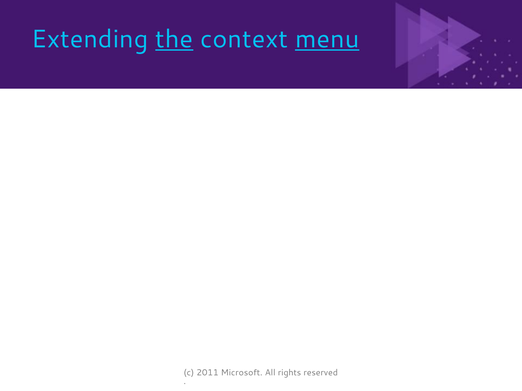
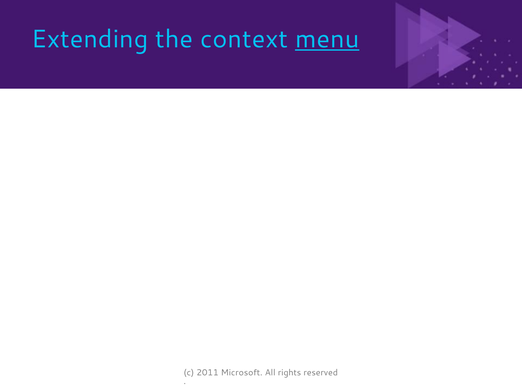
the underline: present -> none (174, 39)
